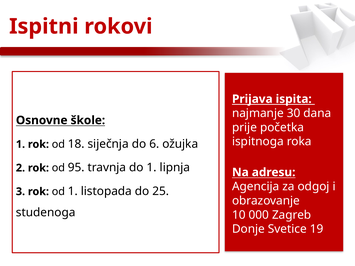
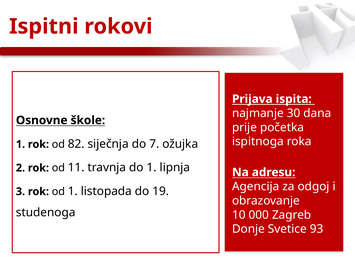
18: 18 -> 82 (76, 144)
6: 6 -> 7 (154, 144)
95: 95 -> 11 (76, 168)
25: 25 -> 19 (161, 191)
19: 19 -> 93 (317, 229)
